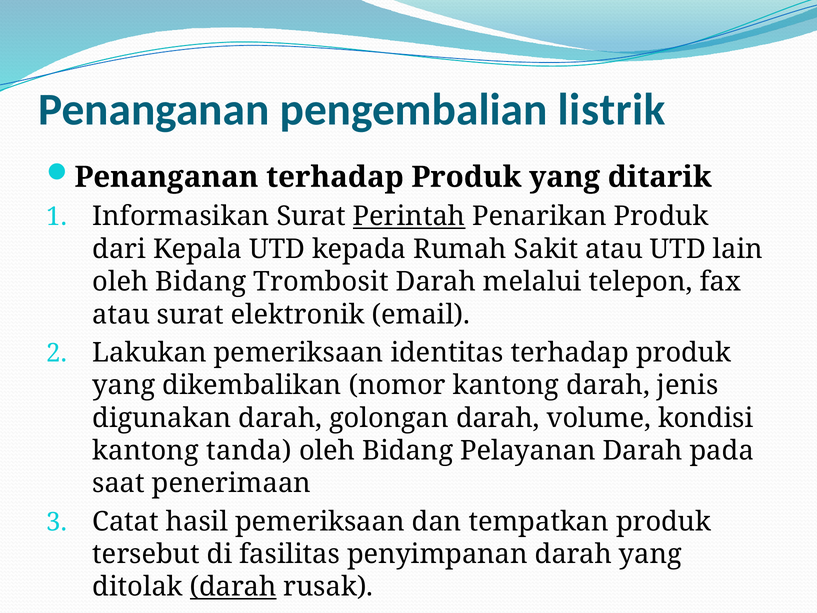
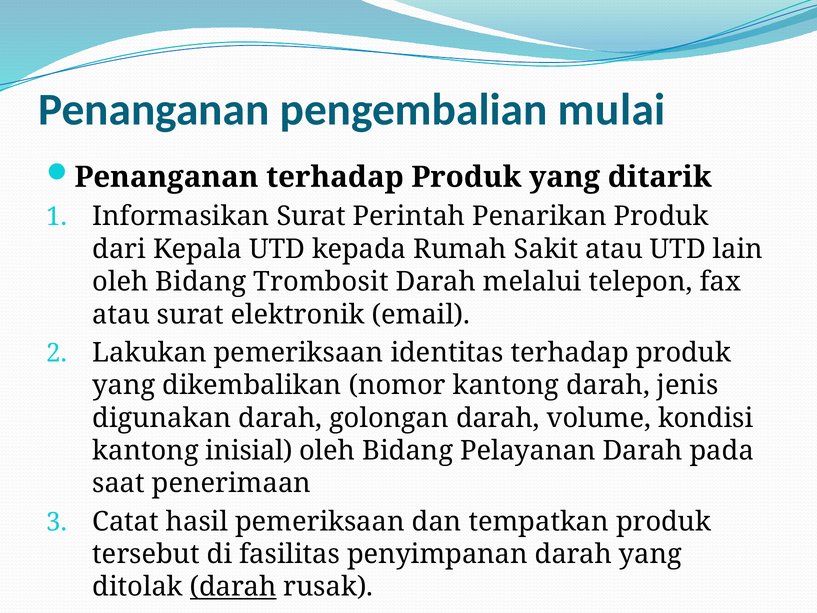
listrik: listrik -> mulai (612, 110)
Perintah underline: present -> none (409, 216)
tanda: tanda -> inisial (249, 451)
